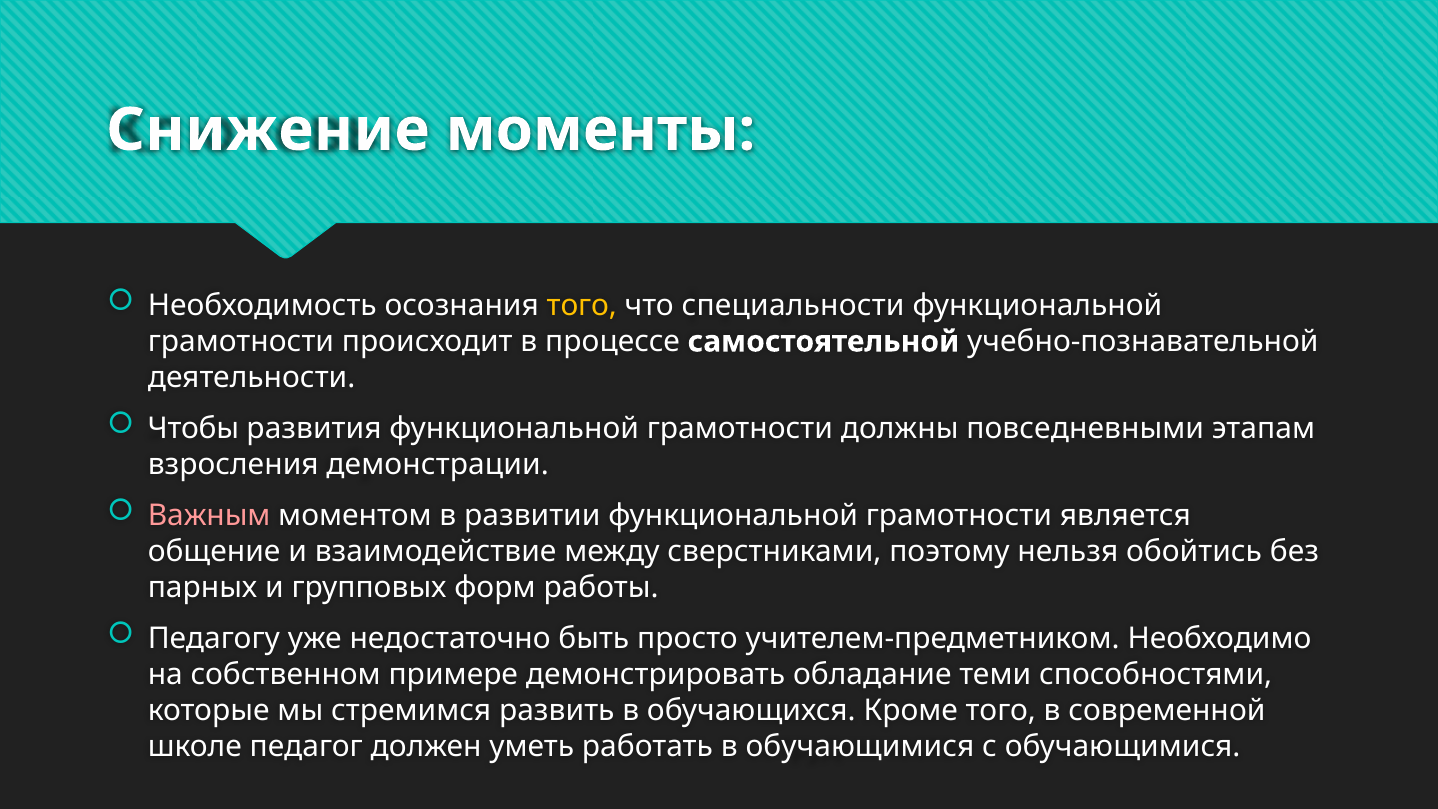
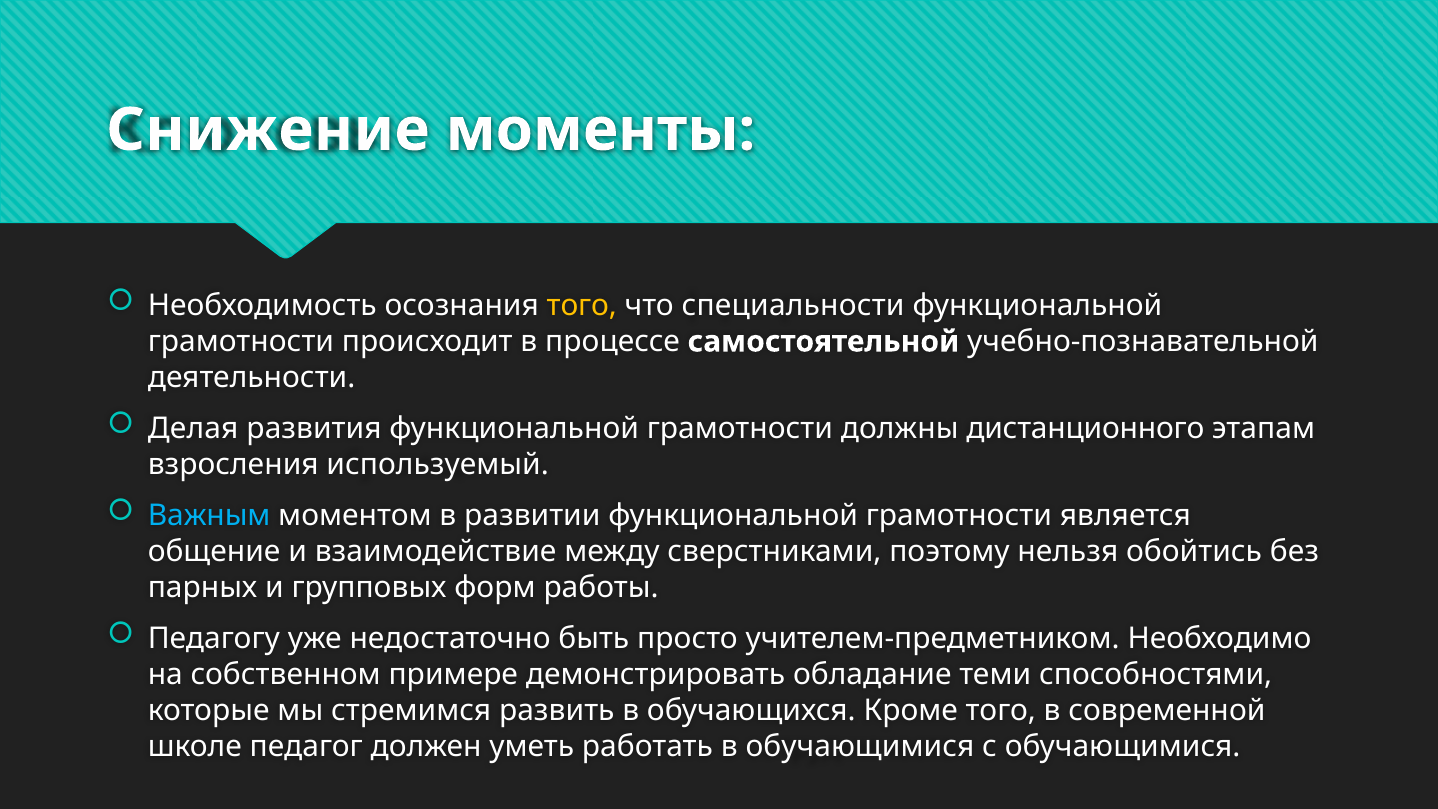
Чтобы: Чтобы -> Делая (193, 428)
повседневными: повседневными -> дистанционного (1085, 428)
демонстрации: демонстрации -> используемый (438, 464)
Важным colour: pink -> light blue (209, 515)
